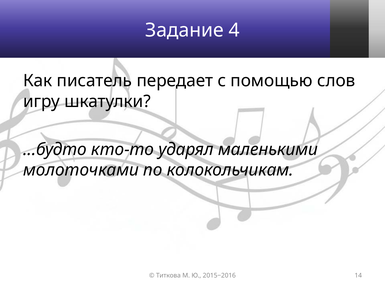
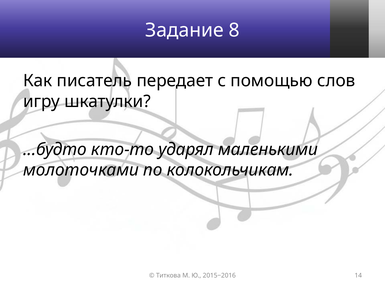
4: 4 -> 8 (234, 30)
